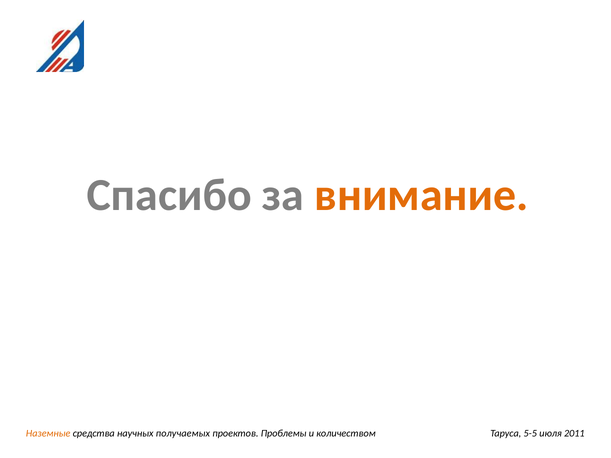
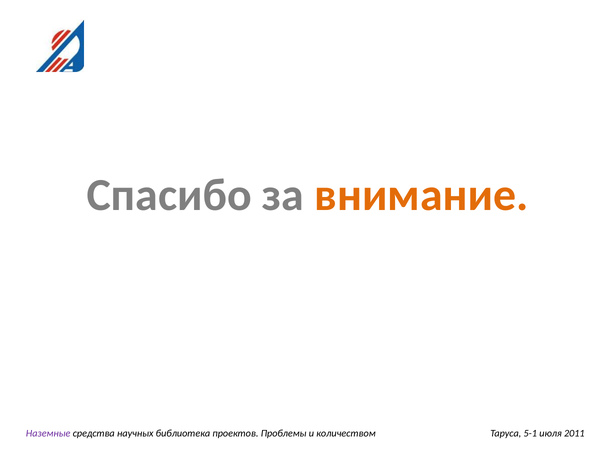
Наземные colour: orange -> purple (48, 434)
получаемых: получаемых -> библиотека (183, 434)
5-5: 5-5 -> 5-1 (530, 434)
